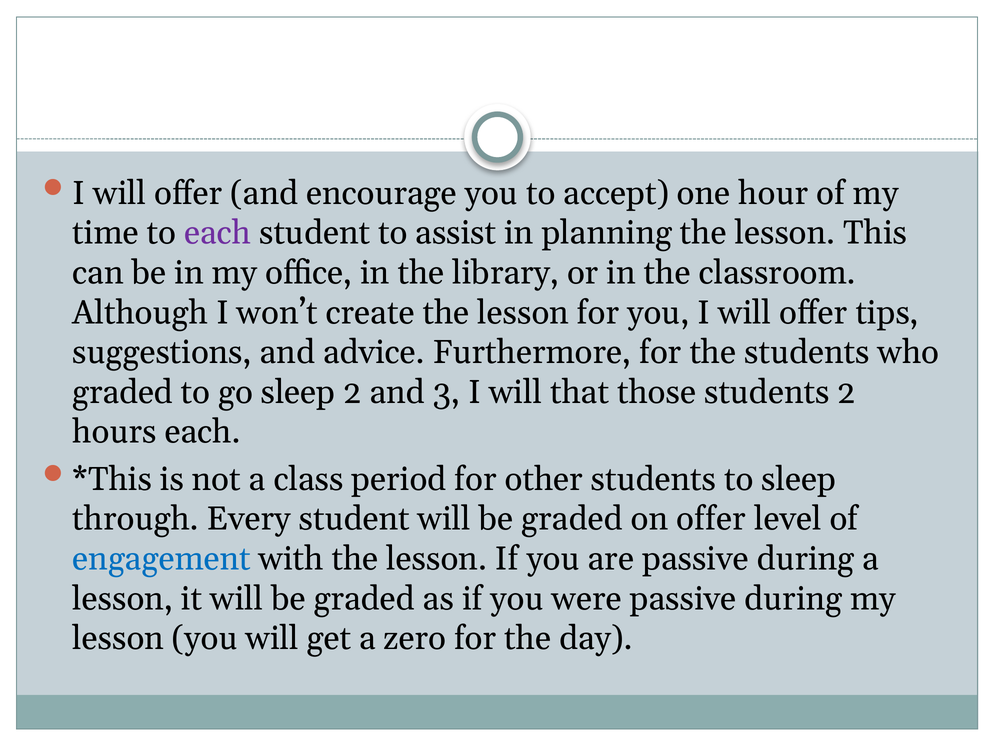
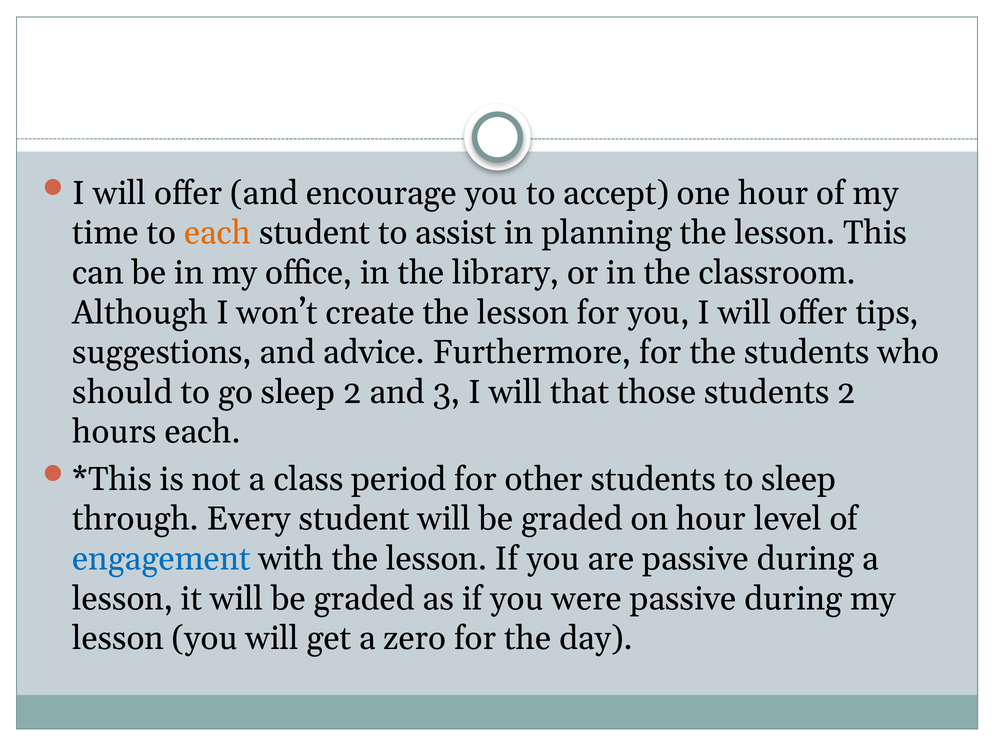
each colour: purple -> orange (218, 233)
graded: graded -> should (123, 392)
on offer: offer -> hour (711, 519)
